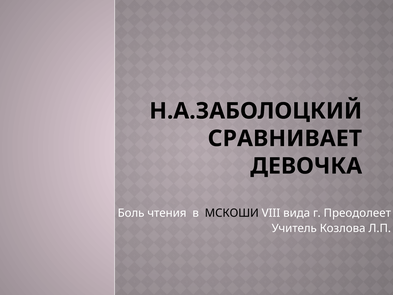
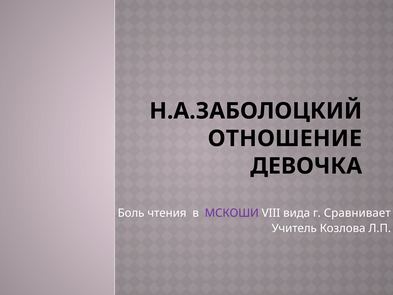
СРАВНИВАЕТ: СРАВНИВАЕТ -> ОТНОШЕНИЕ (285, 138)
МСКОШИ colour: black -> purple (232, 213)
Преодолеет: Преодолеет -> Сравнивает (357, 213)
